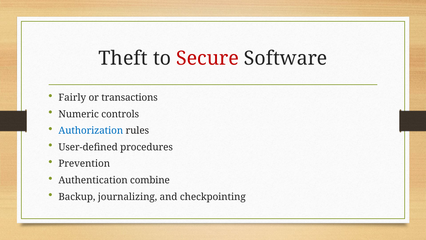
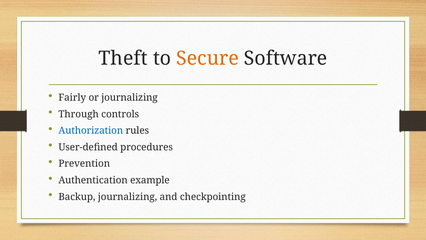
Secure colour: red -> orange (208, 58)
or transactions: transactions -> journalizing (129, 97)
Numeric: Numeric -> Through (79, 114)
combine: combine -> example (150, 180)
